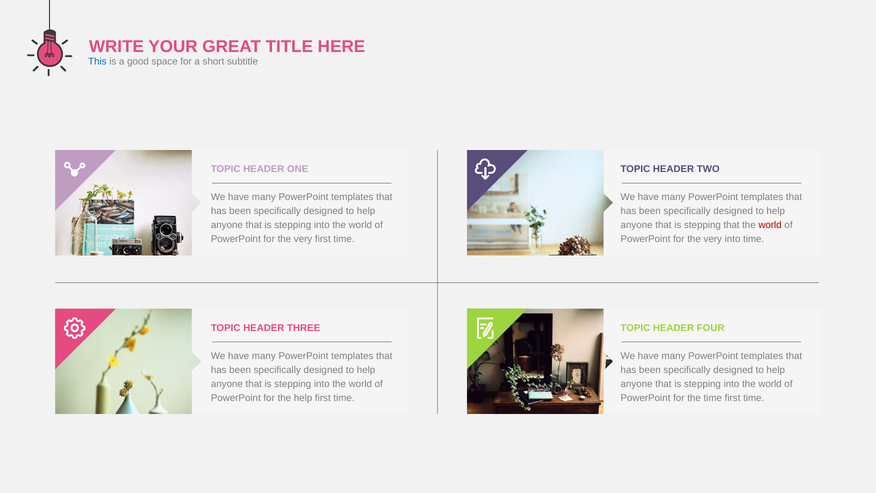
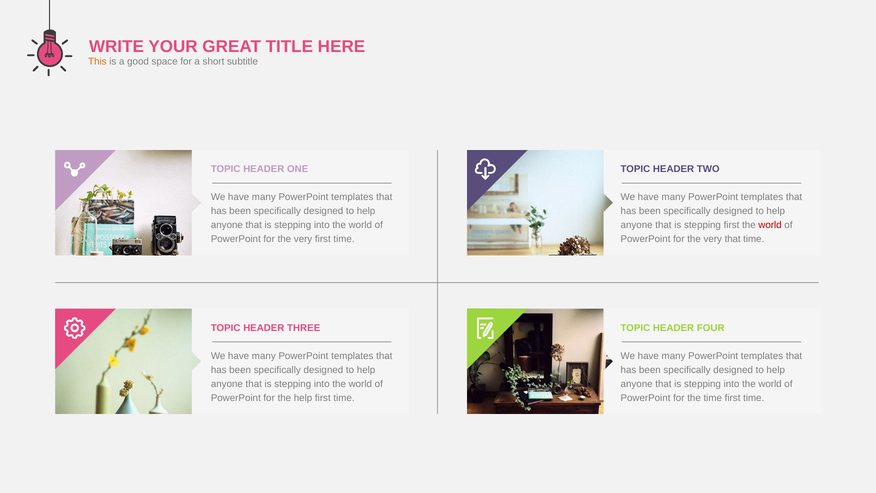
This colour: blue -> orange (97, 62)
stepping that: that -> first (731, 225)
very into: into -> that (733, 239)
